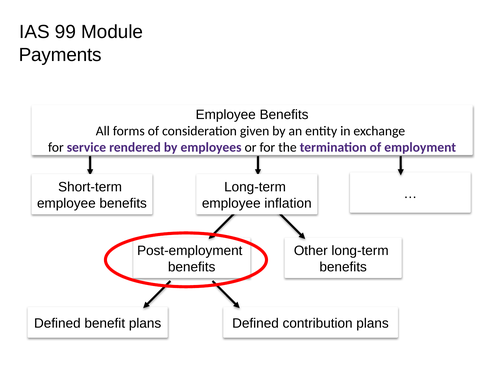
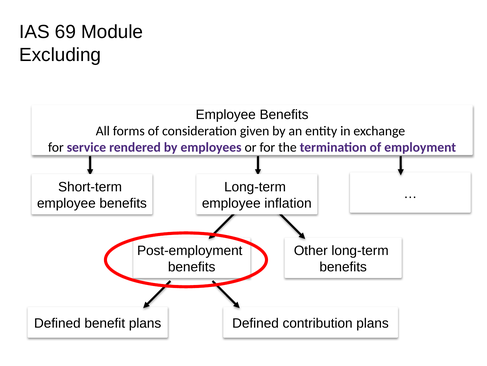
99: 99 -> 69 (65, 32)
Payments: Payments -> Excluding (60, 55)
